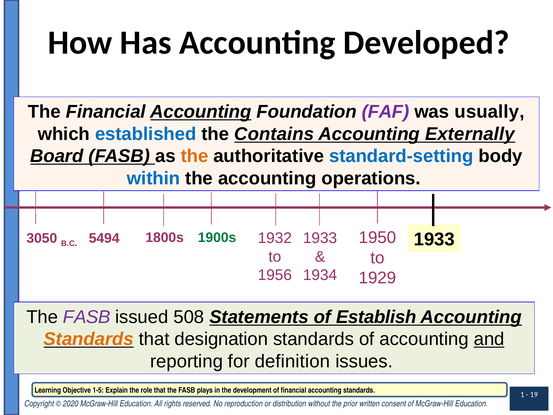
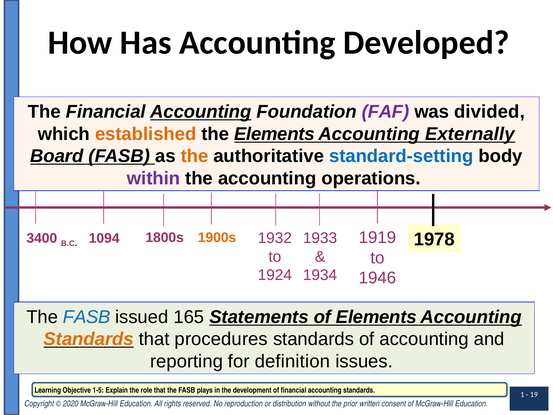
usually: usually -> divided (490, 112)
established colour: blue -> orange (146, 134)
the Contains: Contains -> Elements (274, 134)
within colour: blue -> purple (154, 178)
1950: 1950 -> 1919 (377, 237)
1933: 1933 -> 1978 (434, 239)
3050: 3050 -> 3400 (42, 238)
5494: 5494 -> 1094 (104, 238)
1900s colour: green -> orange (217, 237)
1956: 1956 -> 1924 (275, 275)
1929: 1929 -> 1946 (377, 278)
FASB colour: purple -> blue (87, 317)
508: 508 -> 165 (189, 317)
of Establish: Establish -> Elements (376, 317)
designation: designation -> procedures (221, 339)
and underline: present -> none (489, 339)
